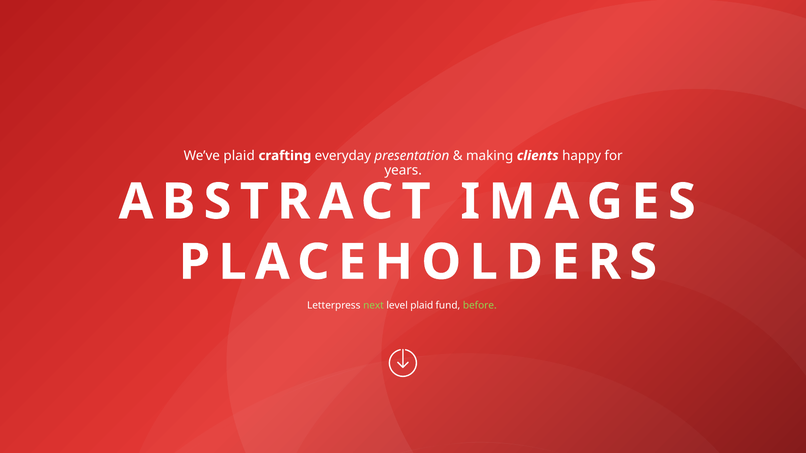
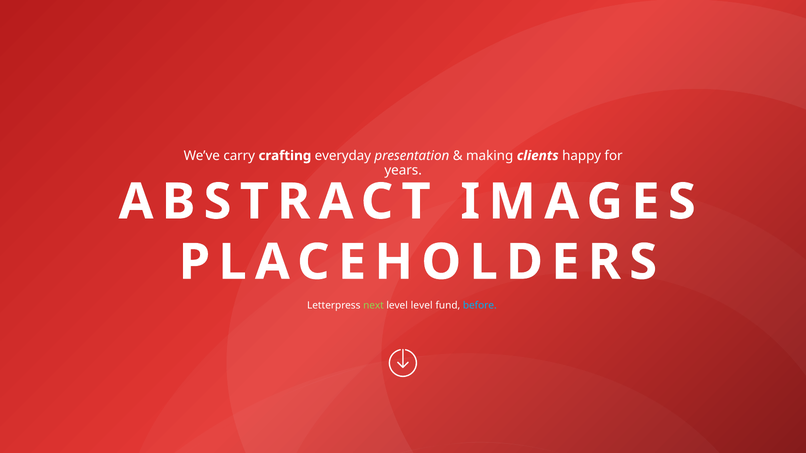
We’ve plaid: plaid -> carry (239, 156)
level plaid: plaid -> level (422, 305)
before colour: light green -> light blue (480, 305)
